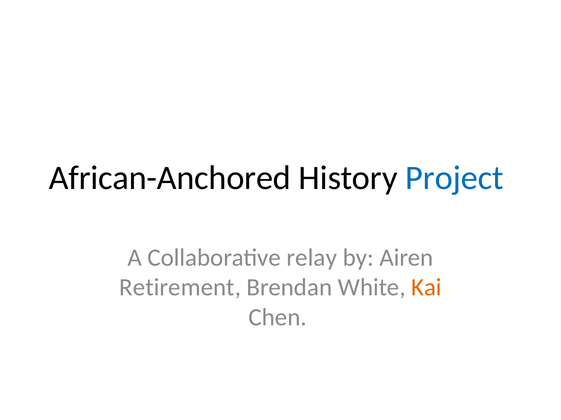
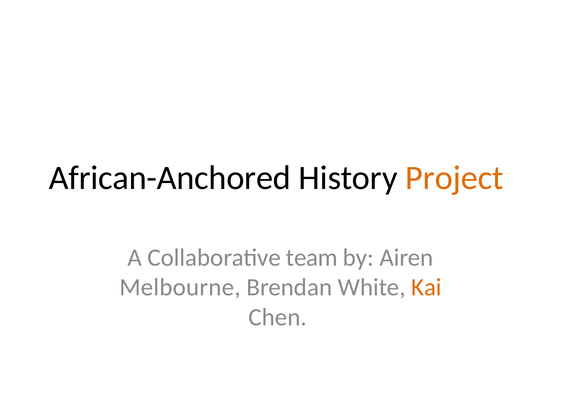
Project colour: blue -> orange (454, 178)
relay: relay -> team (312, 258)
Retirement: Retirement -> Melbourne (180, 288)
